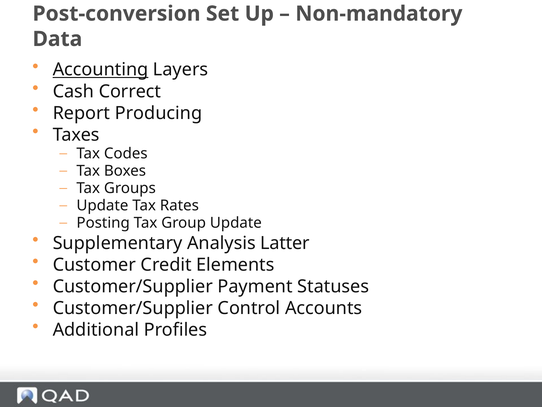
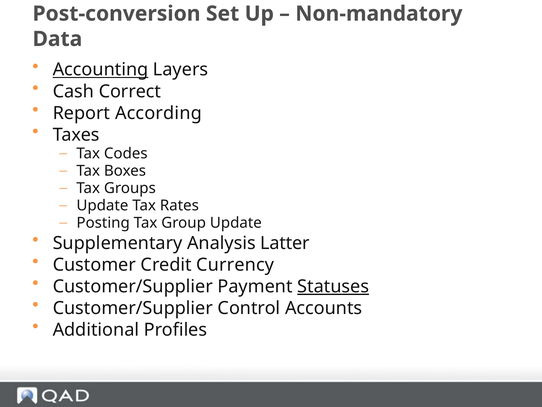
Producing: Producing -> According (158, 113)
Elements: Elements -> Currency (235, 265)
Statuses underline: none -> present (333, 286)
